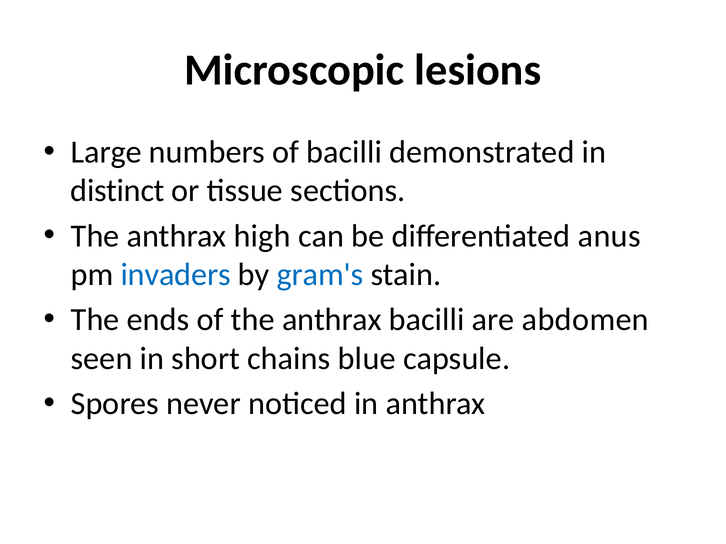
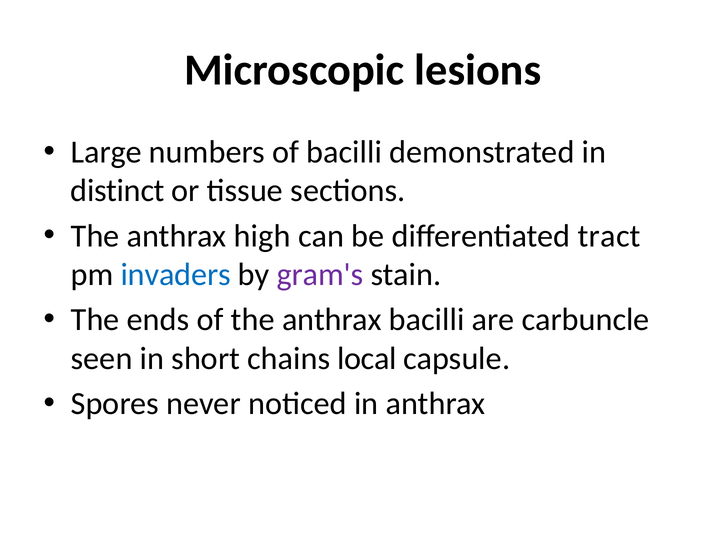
anus: anus -> tract (609, 236)
gram's colour: blue -> purple (320, 275)
abdomen: abdomen -> carbuncle (586, 320)
blue: blue -> local (367, 359)
